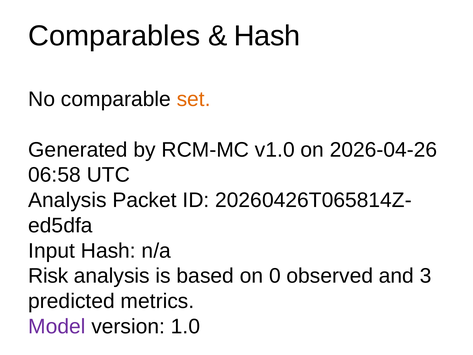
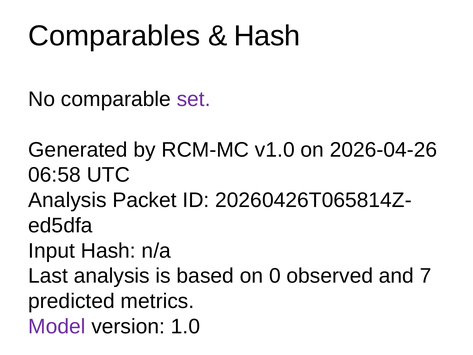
set colour: orange -> purple (194, 99)
Risk: Risk -> Last (48, 276)
3: 3 -> 7 (426, 276)
